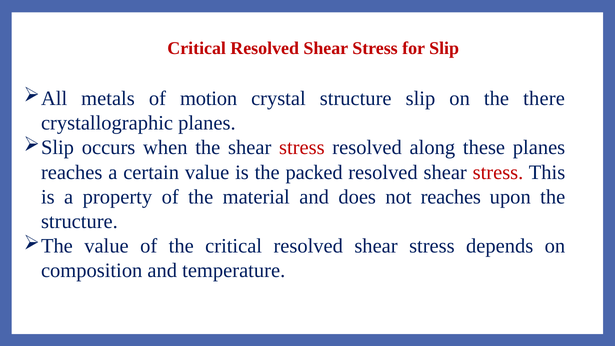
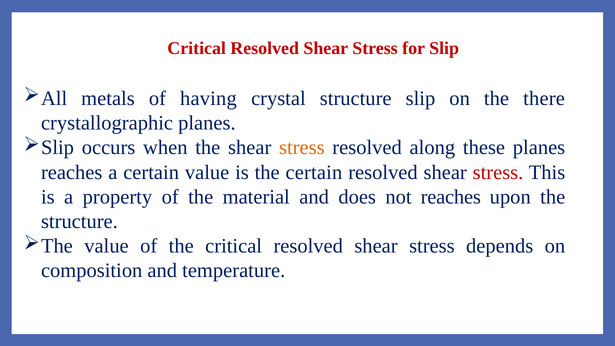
motion: motion -> having (208, 98)
stress colour: red -> orange (302, 148)
the packed: packed -> certain (314, 172)
